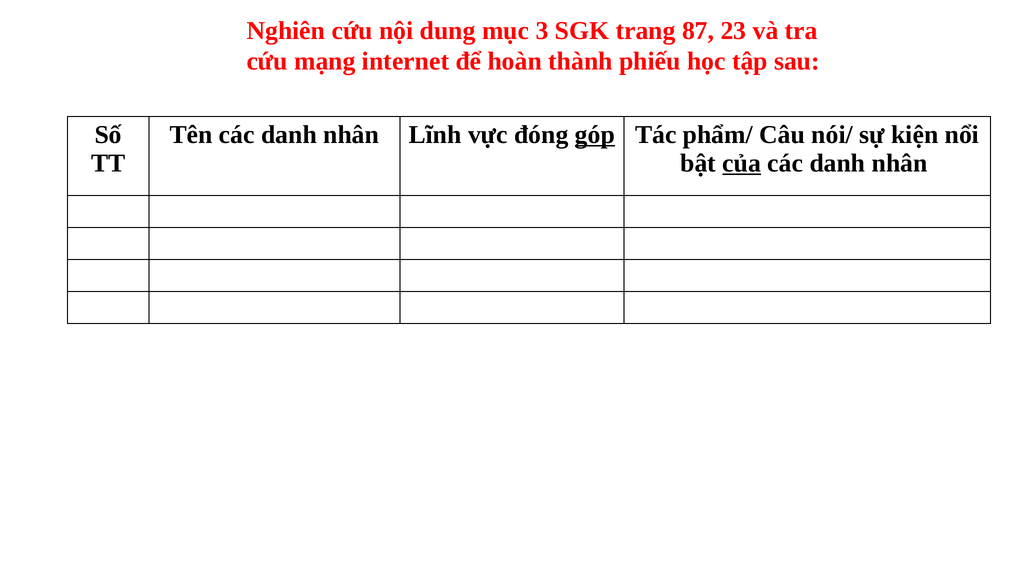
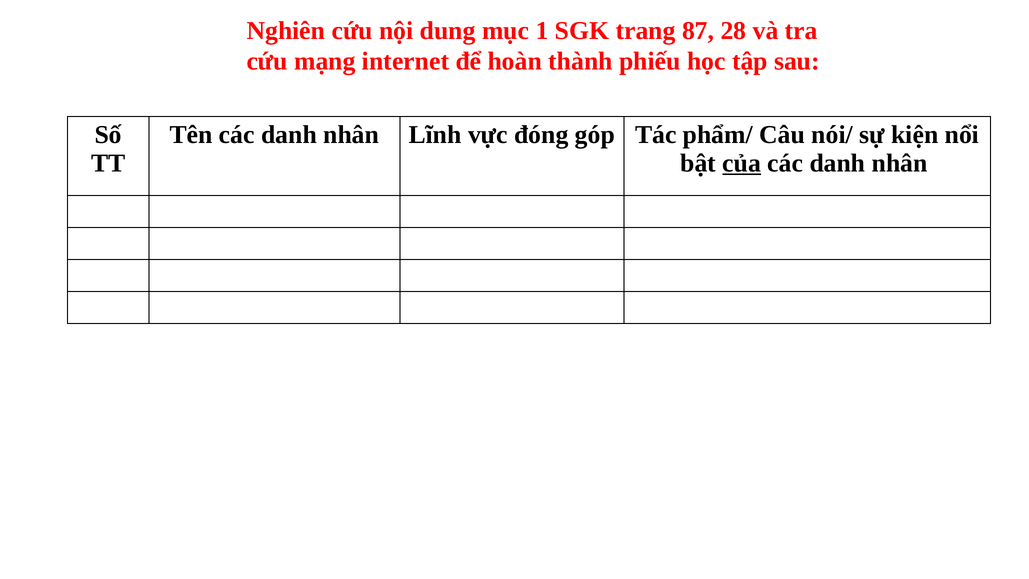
3: 3 -> 1 (542, 31)
23: 23 -> 28 (733, 31)
góp underline: present -> none (595, 135)
